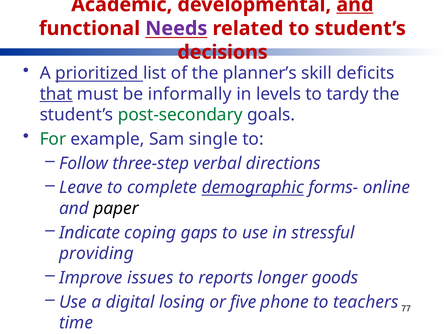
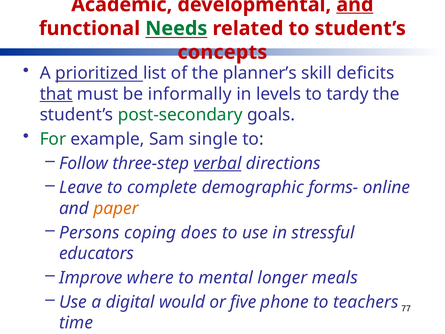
Needs colour: purple -> green (176, 28)
decisions: decisions -> concepts (222, 52)
verbal underline: none -> present (218, 163)
demographic underline: present -> none (253, 187)
paper colour: black -> orange (116, 208)
Indicate: Indicate -> Persons (89, 232)
gaps: gaps -> does (199, 232)
providing: providing -> educators (97, 253)
issues: issues -> where (150, 278)
reports: reports -> mental (226, 278)
goods: goods -> meals (335, 278)
losing: losing -> would (182, 302)
